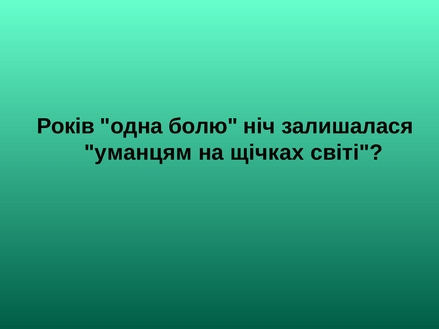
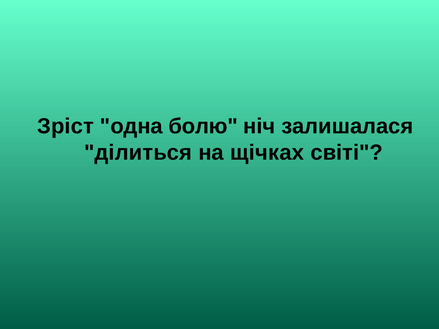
Років: Років -> Зріст (65, 126)
уманцям: уманцям -> ділиться (138, 153)
